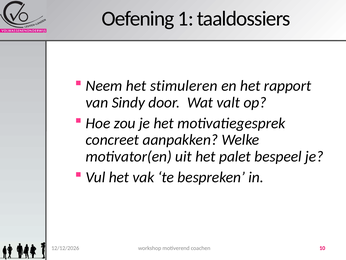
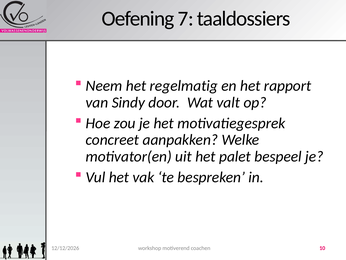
1: 1 -> 7 (186, 18)
stimuleren: stimuleren -> regelmatig (184, 86)
